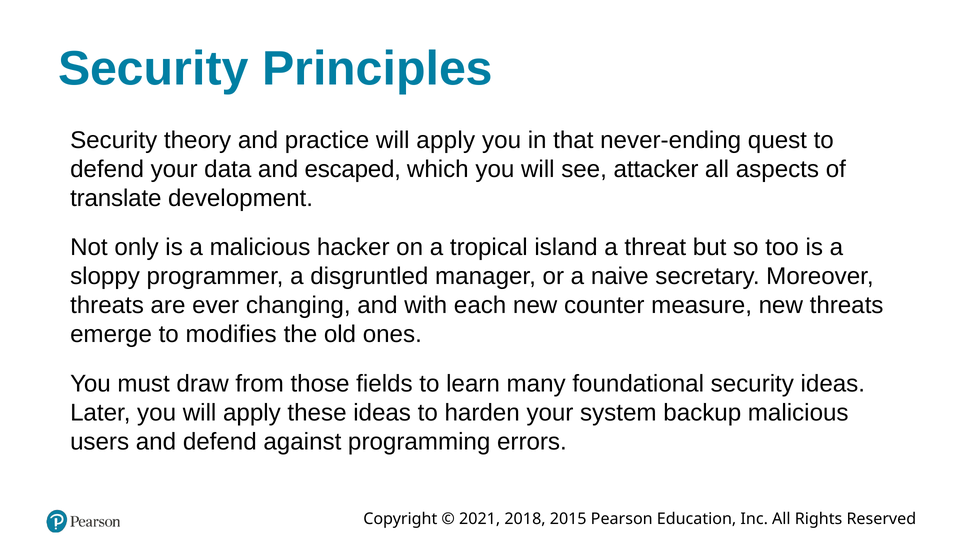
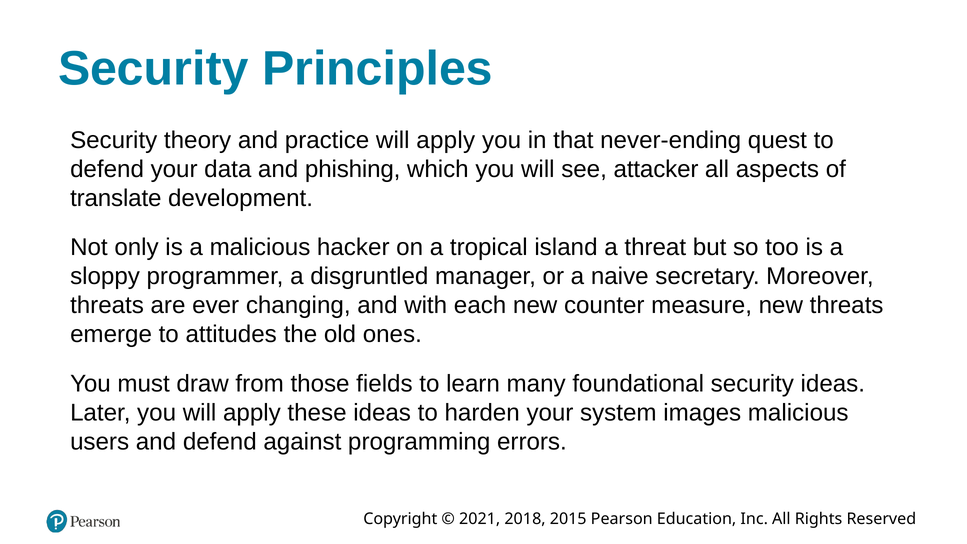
escaped: escaped -> phishing (353, 169)
modifies: modifies -> attitudes (231, 334)
backup: backup -> images (702, 413)
